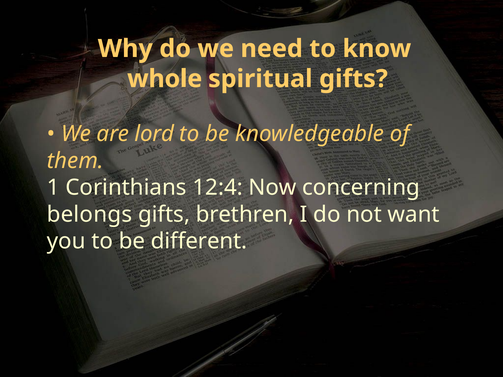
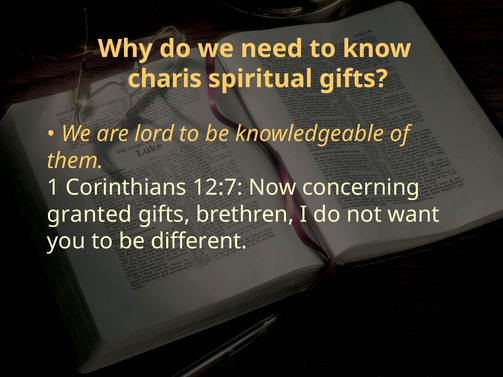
whole: whole -> charis (165, 79)
12:4: 12:4 -> 12:7 (218, 188)
belongs: belongs -> granted (89, 214)
